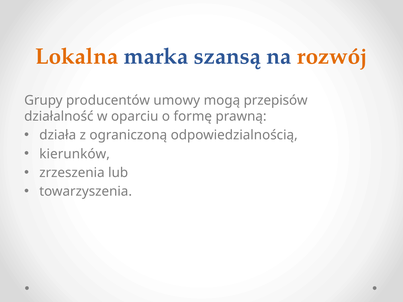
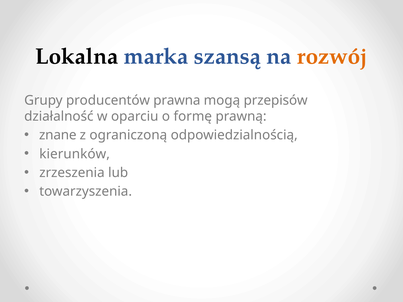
Lokalna colour: orange -> black (77, 57)
umowy: umowy -> prawna (177, 100)
działa: działa -> znane (58, 135)
